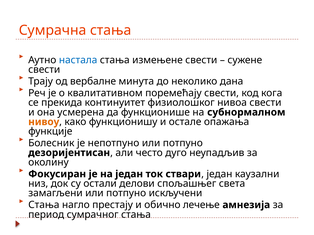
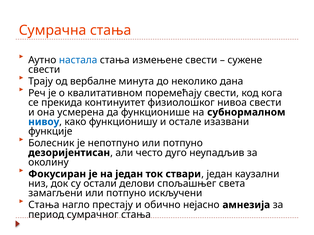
нивоу colour: orange -> blue (44, 122)
опажања: опажања -> изазвани (227, 122)
лечење: лечење -> нејасно (201, 205)
